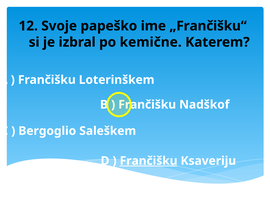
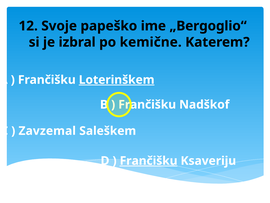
„Frančišku“: „Frančišku“ -> „Bergoglio“ (208, 26)
Loterinškem underline: none -> present (117, 80)
Bergoglio: Bergoglio -> Zavzemal (47, 131)
